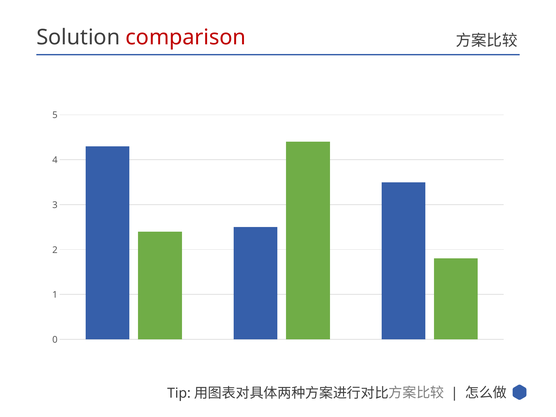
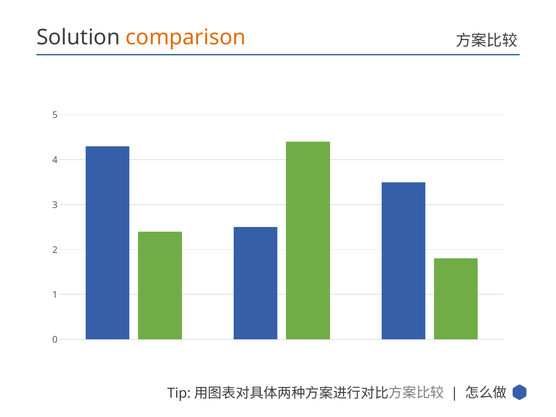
comparison colour: red -> orange (186, 37)
